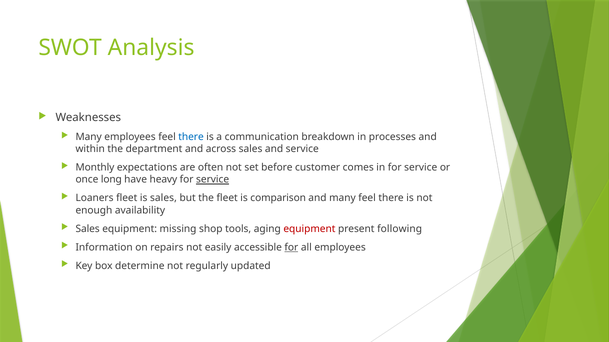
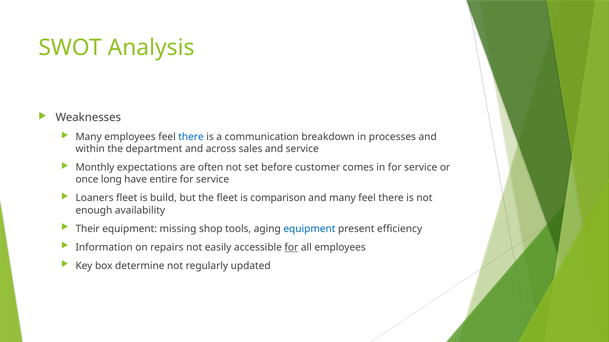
heavy: heavy -> entire (163, 180)
service underline: present -> none (213, 180)
is sales: sales -> build (163, 198)
Sales: Sales -> Their (88, 229)
equipment colour: red -> blue (309, 229)
following: following -> efficiency (400, 229)
